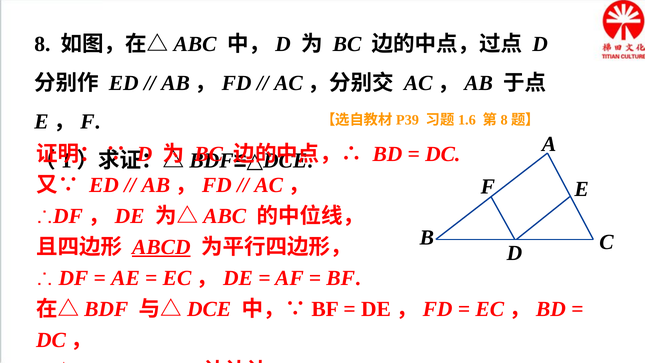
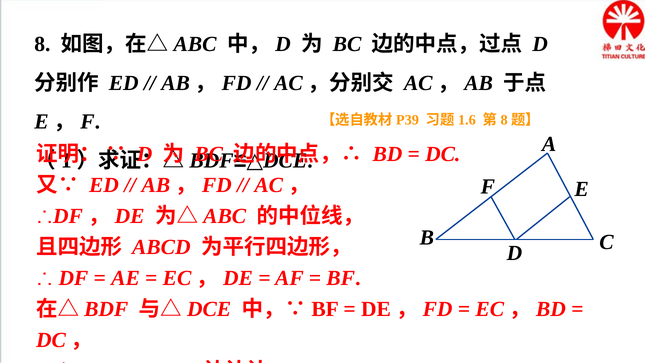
ABCD underline: present -> none (161, 247)
